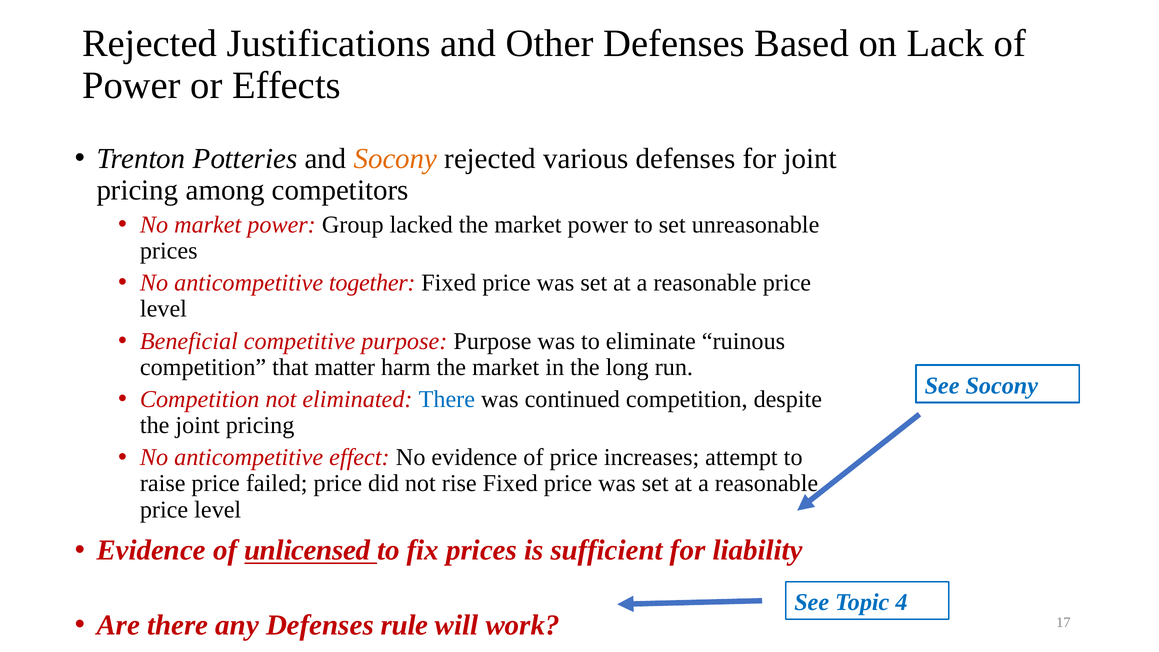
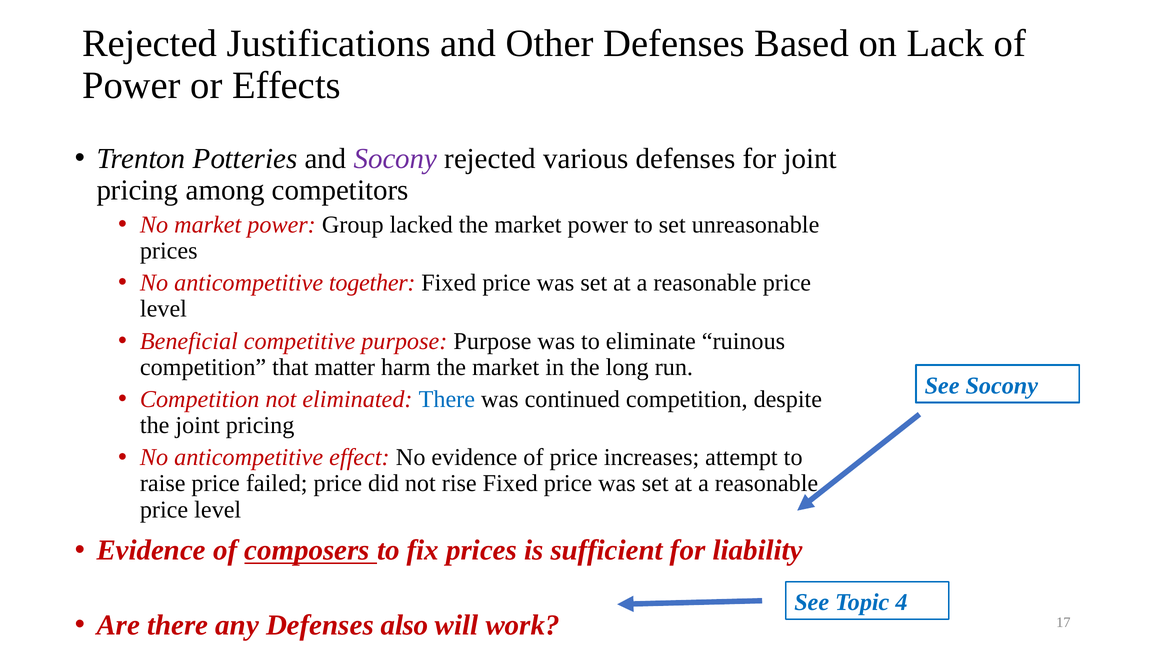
Socony colour: orange -> purple (395, 159)
unlicensed: unlicensed -> composers (307, 550)
rule: rule -> also (405, 625)
